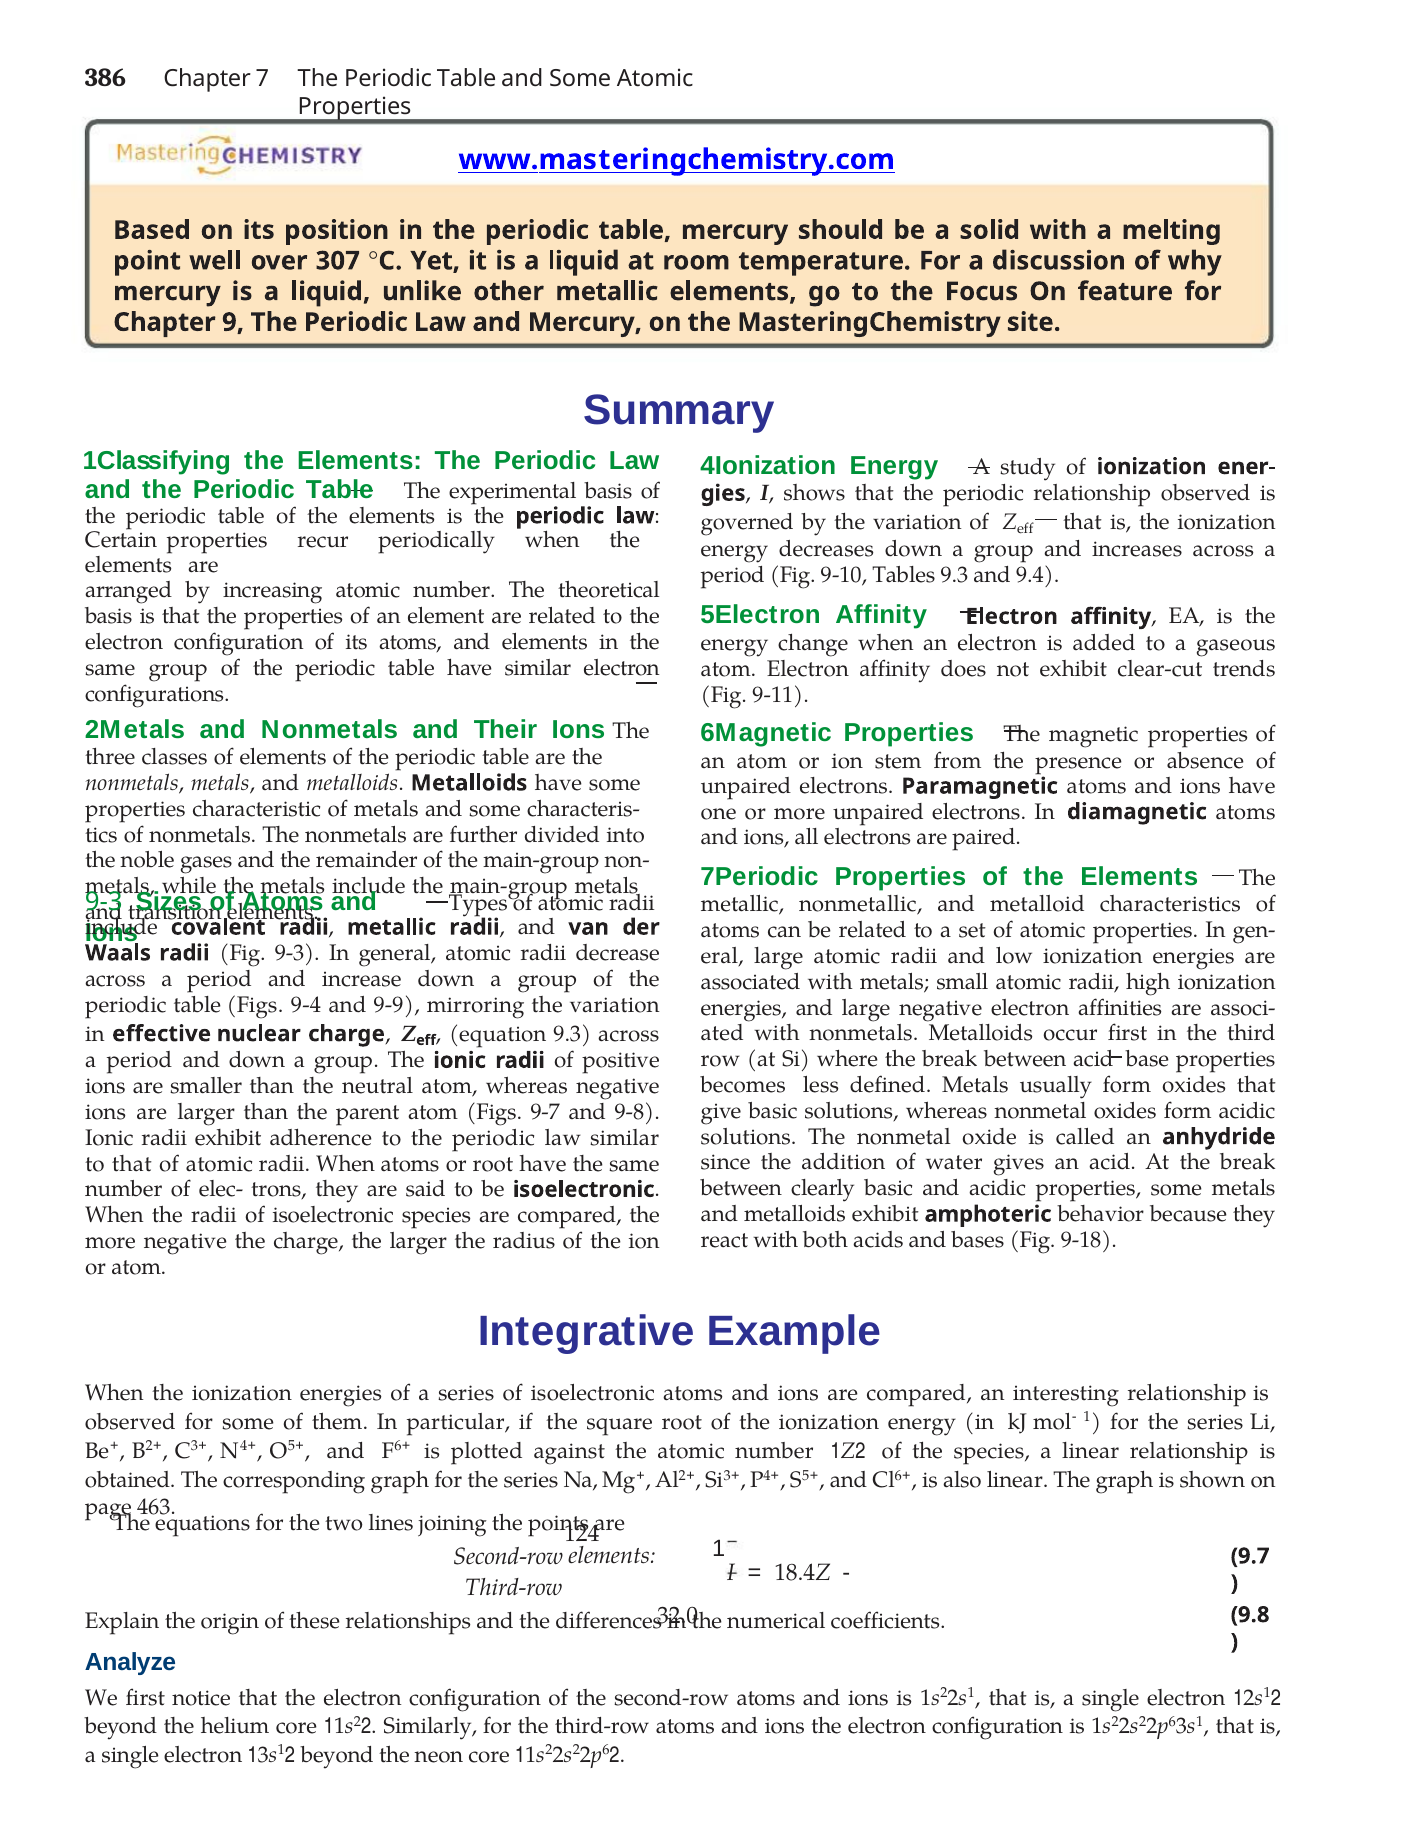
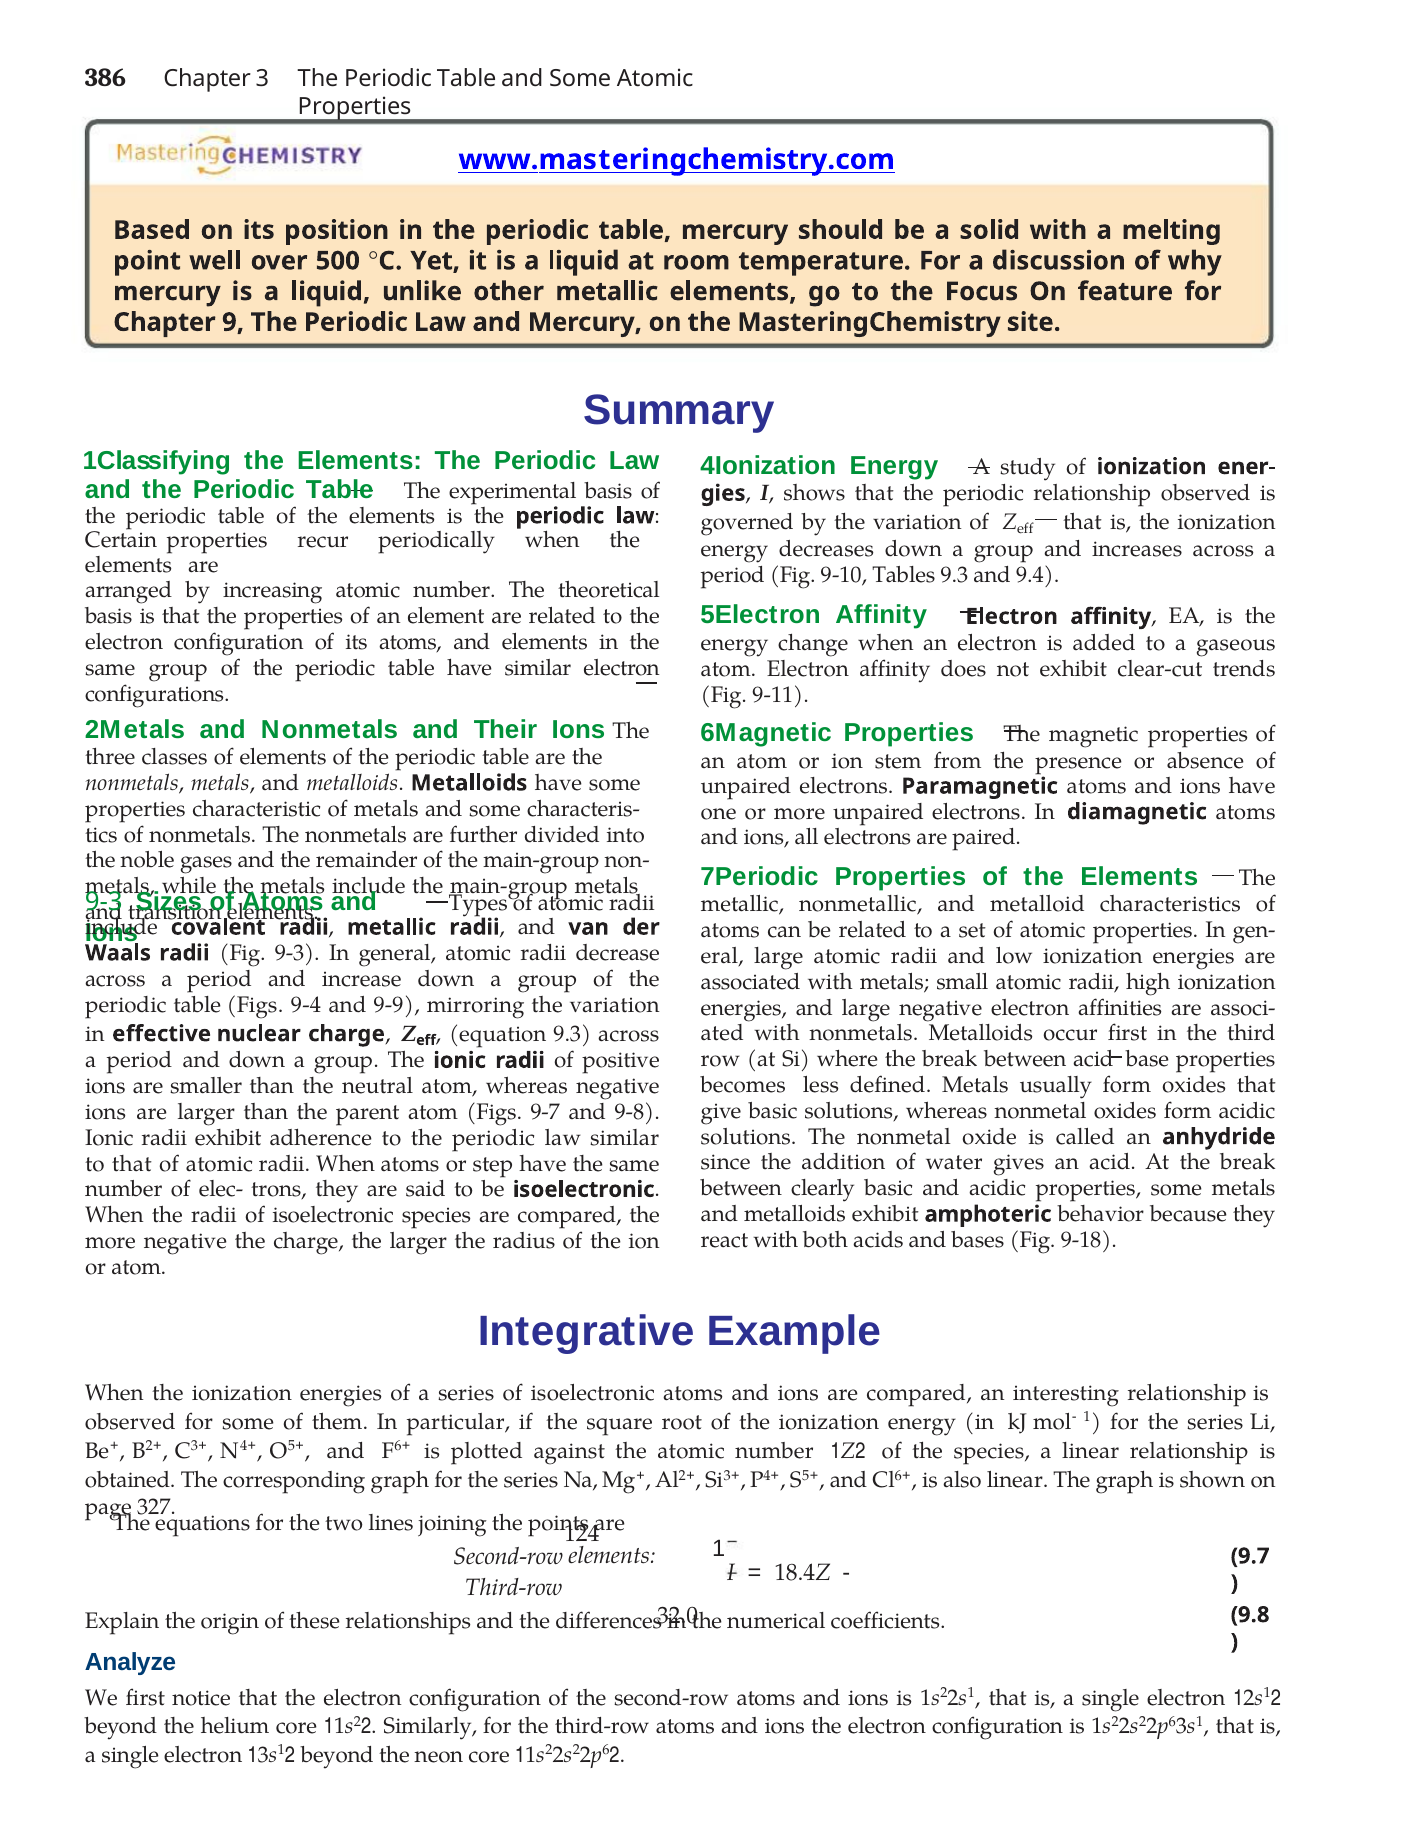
7: 7 -> 3 (262, 78)
307: 307 -> 500 (338, 261)
or root: root -> step (493, 1164)
463: 463 -> 327 (157, 1507)
